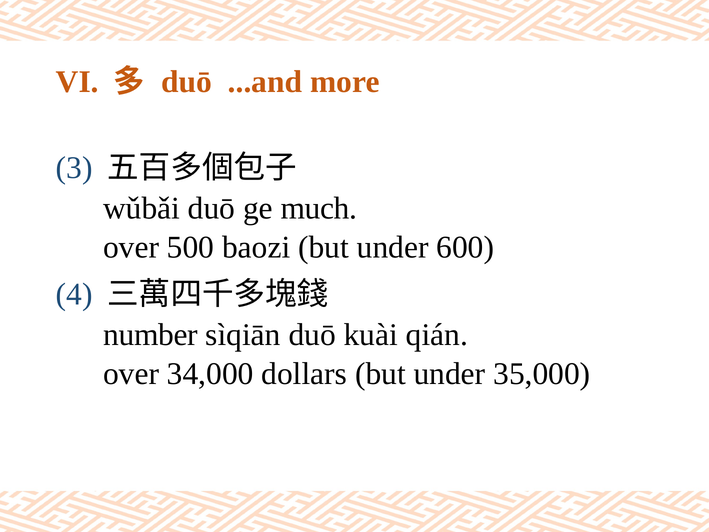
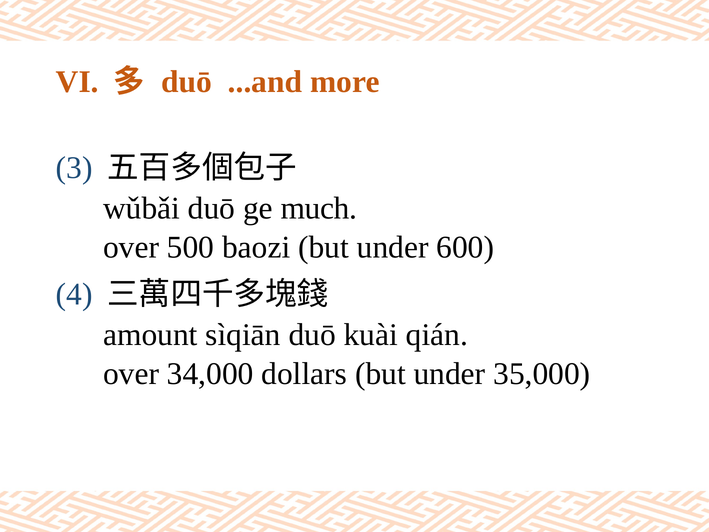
number: number -> amount (150, 335)
